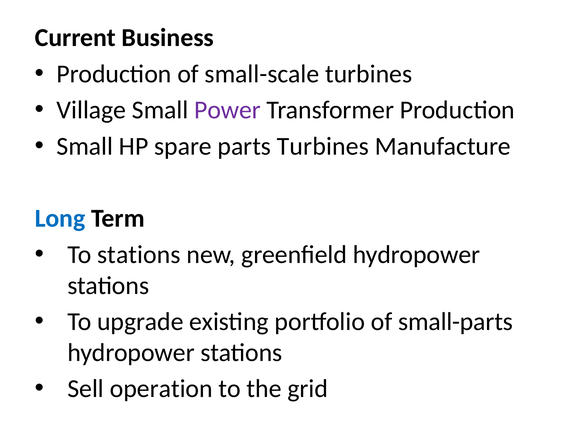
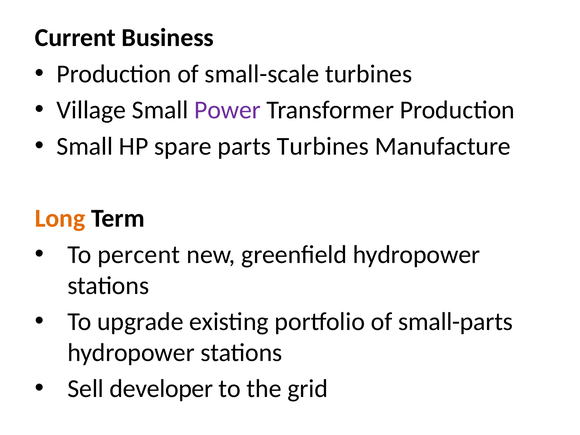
Long colour: blue -> orange (60, 218)
To stations: stations -> percent (139, 255)
operation: operation -> developer (161, 389)
